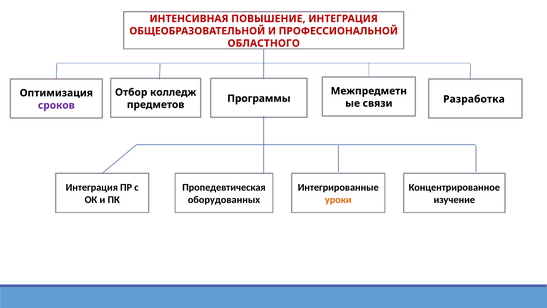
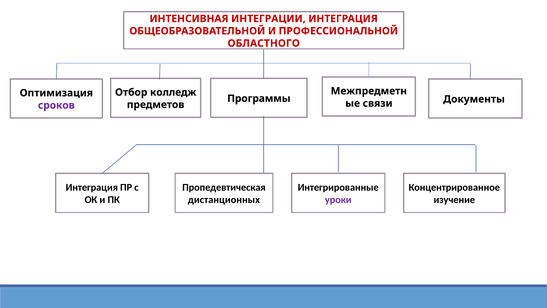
ПОВЫШЕНИЕ: ПОВЫШЕНИЕ -> ИНТЕГРАЦИИ (268, 19)
Разработка: Разработка -> Документы (474, 99)
оборудованных: оборудованных -> дистанционных (224, 200)
уроки colour: orange -> purple (338, 200)
